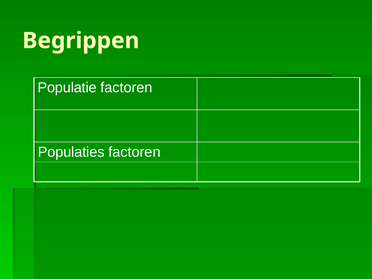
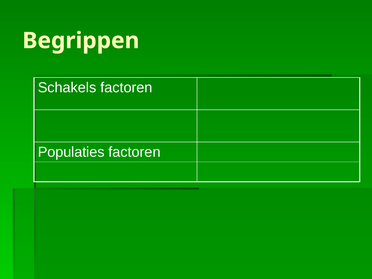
Populatie: Populatie -> Schakels (67, 88)
